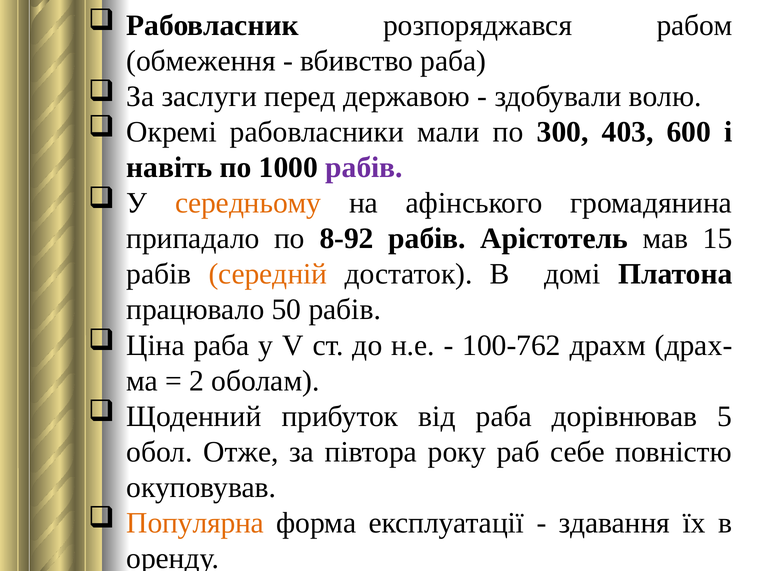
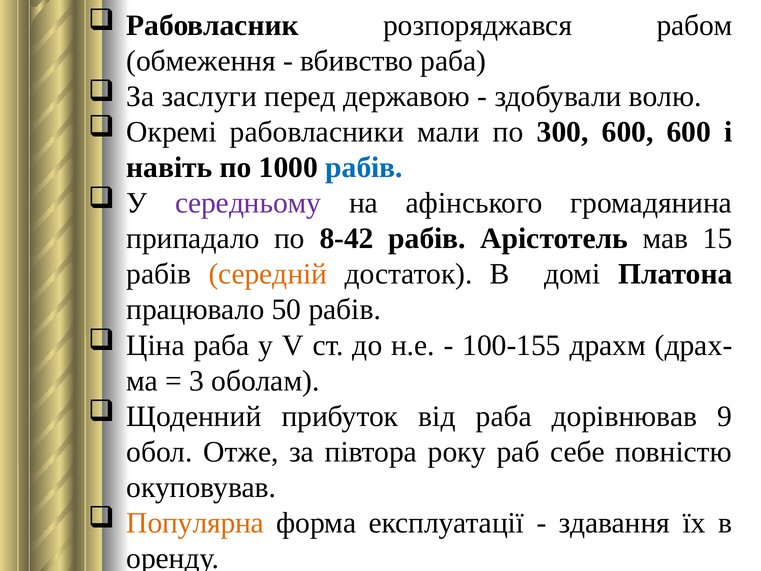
300 403: 403 -> 600 (628, 132)
рабів colour: purple -> blue (364, 167)
середньому colour: orange -> purple (248, 203)
8-92: 8-92 -> 8-42 (347, 238)
100-762: 100-762 -> 100-155 (512, 345)
2: 2 -> 3 (197, 381)
5: 5 -> 9 (725, 416)
